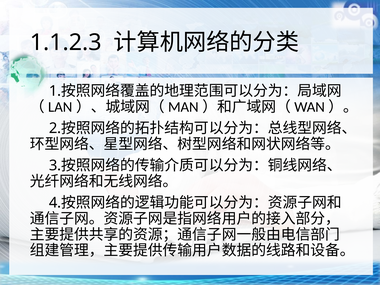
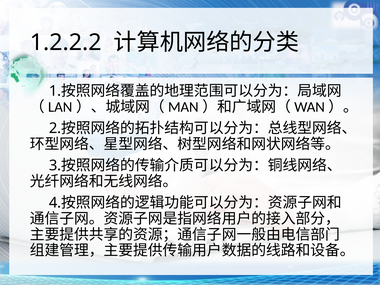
1.1.2.3: 1.1.2.3 -> 1.2.2.2 (66, 43)
